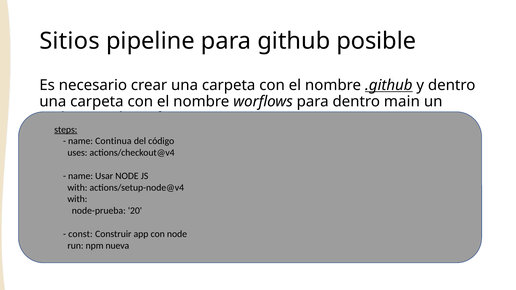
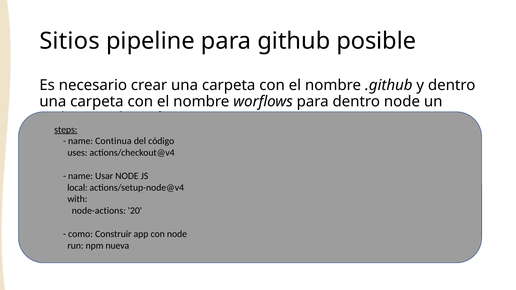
.github underline: present -> none (389, 85)
dentro main: main -> node (402, 102)
with: with -> local (77, 188)
node-prueba: node-prueba -> node-actions (99, 211)
const: const -> como (81, 234)
